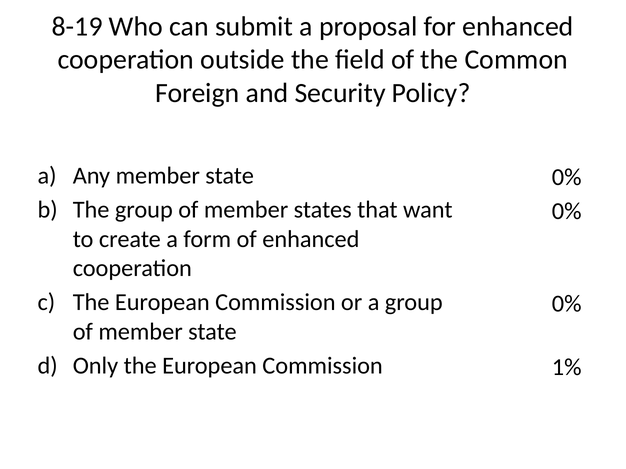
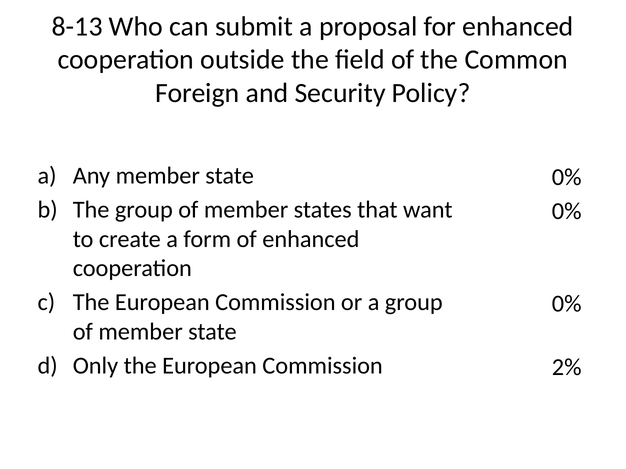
8-19: 8-19 -> 8-13 (77, 26)
1%: 1% -> 2% (567, 368)
